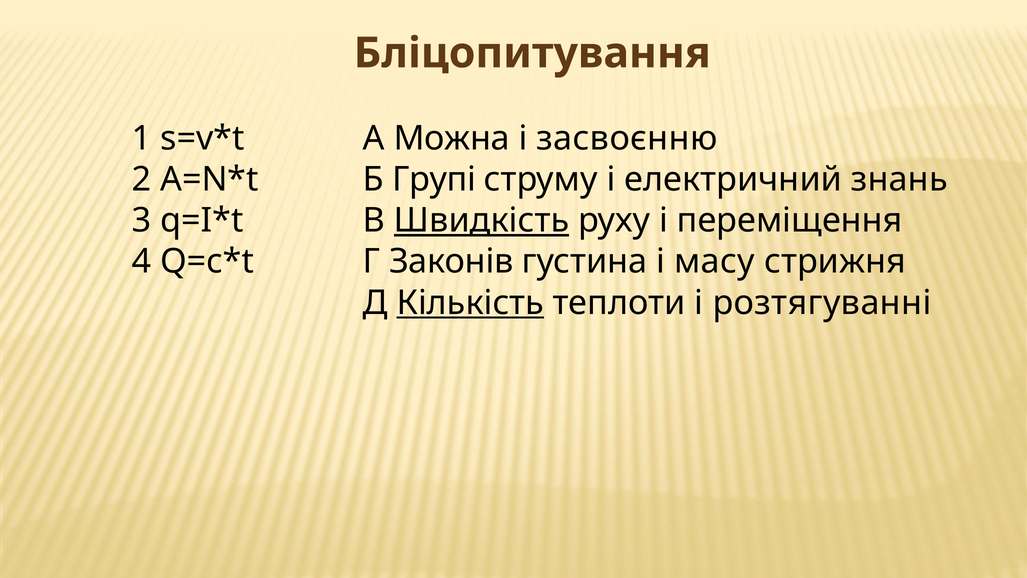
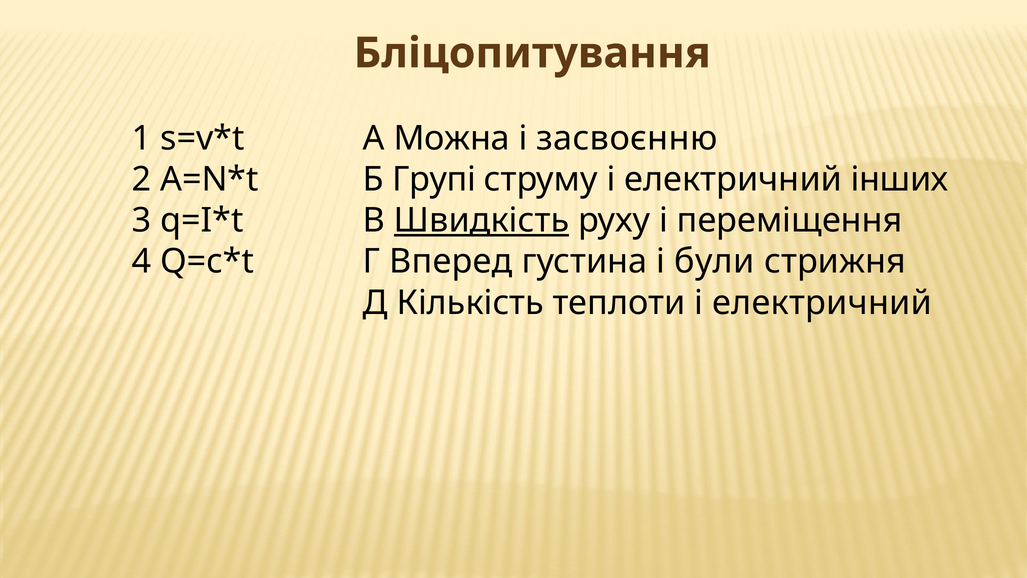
знань: знань -> інших (900, 179)
Законів: Законів -> Вперед (451, 262)
масу: масу -> були (714, 262)
Кількість underline: present -> none (470, 303)
теплоти і розтягуванні: розтягуванні -> електричний (822, 303)
